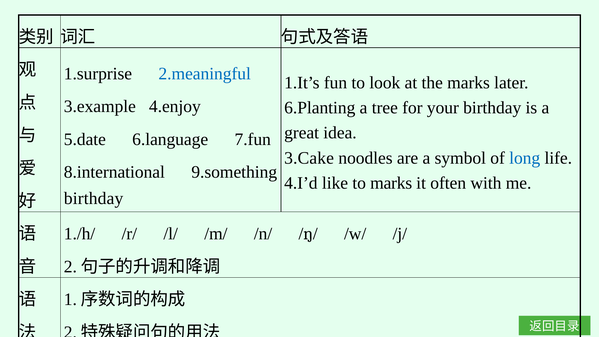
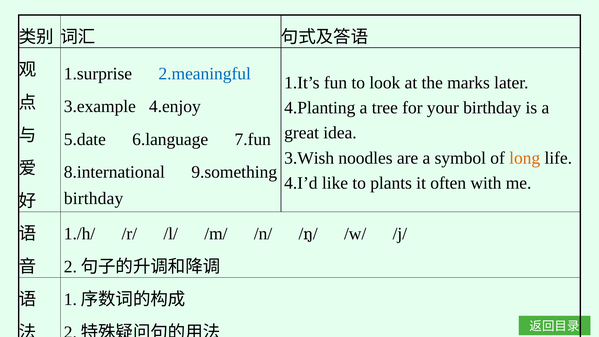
6.Planting: 6.Planting -> 4.Planting (320, 108)
3.Cake: 3.Cake -> 3.Wish (309, 158)
long colour: blue -> orange (525, 158)
to marks: marks -> plants (391, 183)
